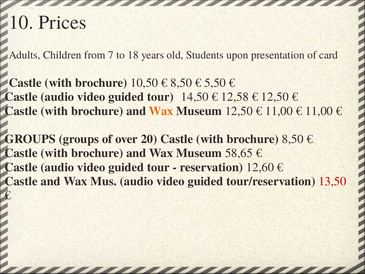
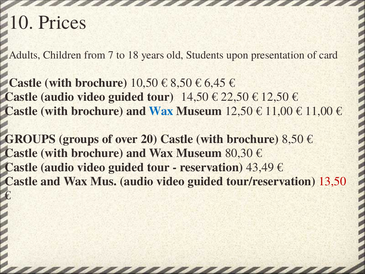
5,50: 5,50 -> 6,45 (215, 83)
12,58: 12,58 -> 22,50 (235, 97)
Wax colour: orange -> blue (161, 111)
58,65: 58,65 -> 80,30 (239, 153)
12,60: 12,60 -> 43,49 (260, 167)
